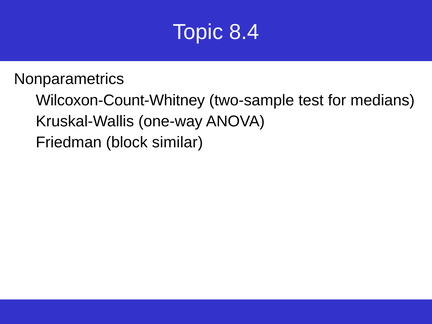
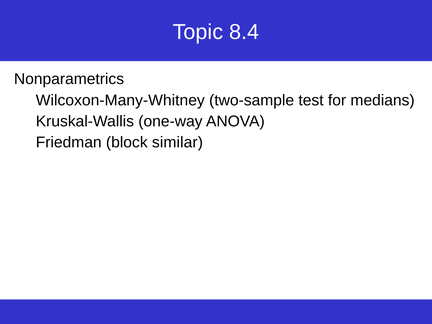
Wilcoxon-Count-Whitney: Wilcoxon-Count-Whitney -> Wilcoxon-Many-Whitney (120, 100)
